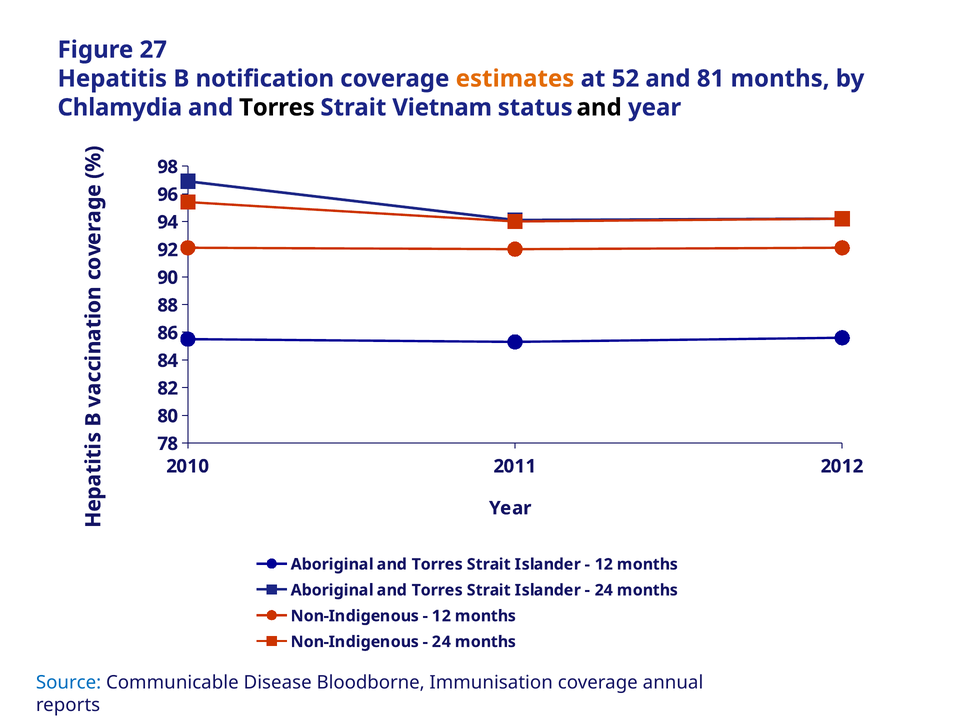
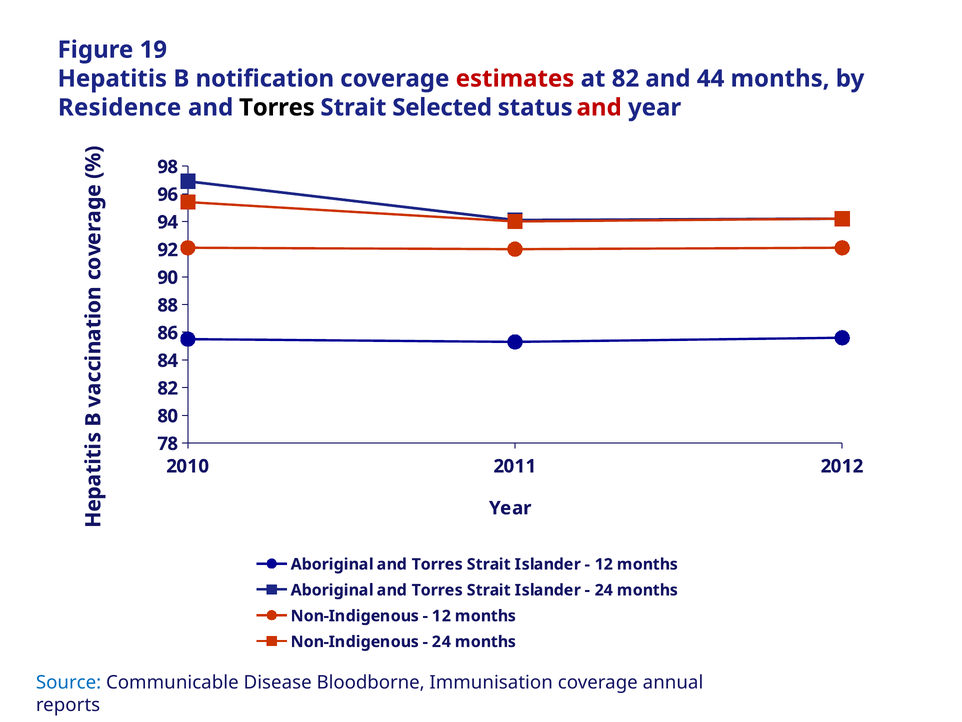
27: 27 -> 19 (153, 50)
estimates colour: orange -> red (515, 79)
at 52: 52 -> 82 (625, 79)
81: 81 -> 44 (711, 79)
Chlamydia: Chlamydia -> Residence (120, 107)
Vietnam: Vietnam -> Selected (442, 107)
and colour: black -> red (599, 107)
